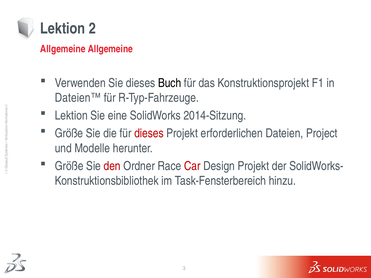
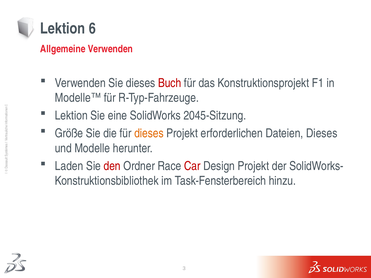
2: 2 -> 6 (92, 28)
Allgemeine Allgemeine: Allgemeine -> Verwenden (110, 49)
Buch colour: black -> red (170, 83)
Dateien™: Dateien™ -> Modelle™ (78, 98)
2014-Sitzung: 2014-Sitzung -> 2045-Sitzung (215, 116)
dieses colour: red -> orange (149, 134)
Dateien Project: Project -> Dieses (322, 134)
Größe: Größe -> Laden (69, 166)
